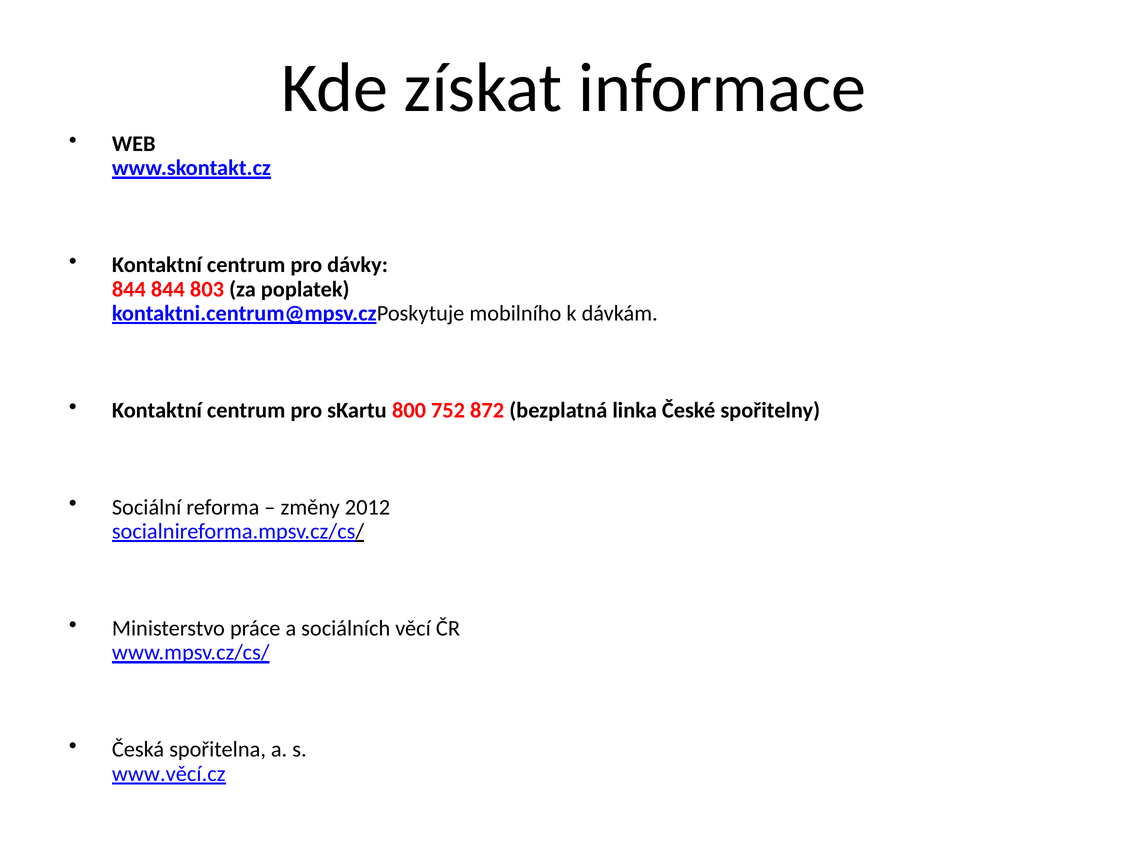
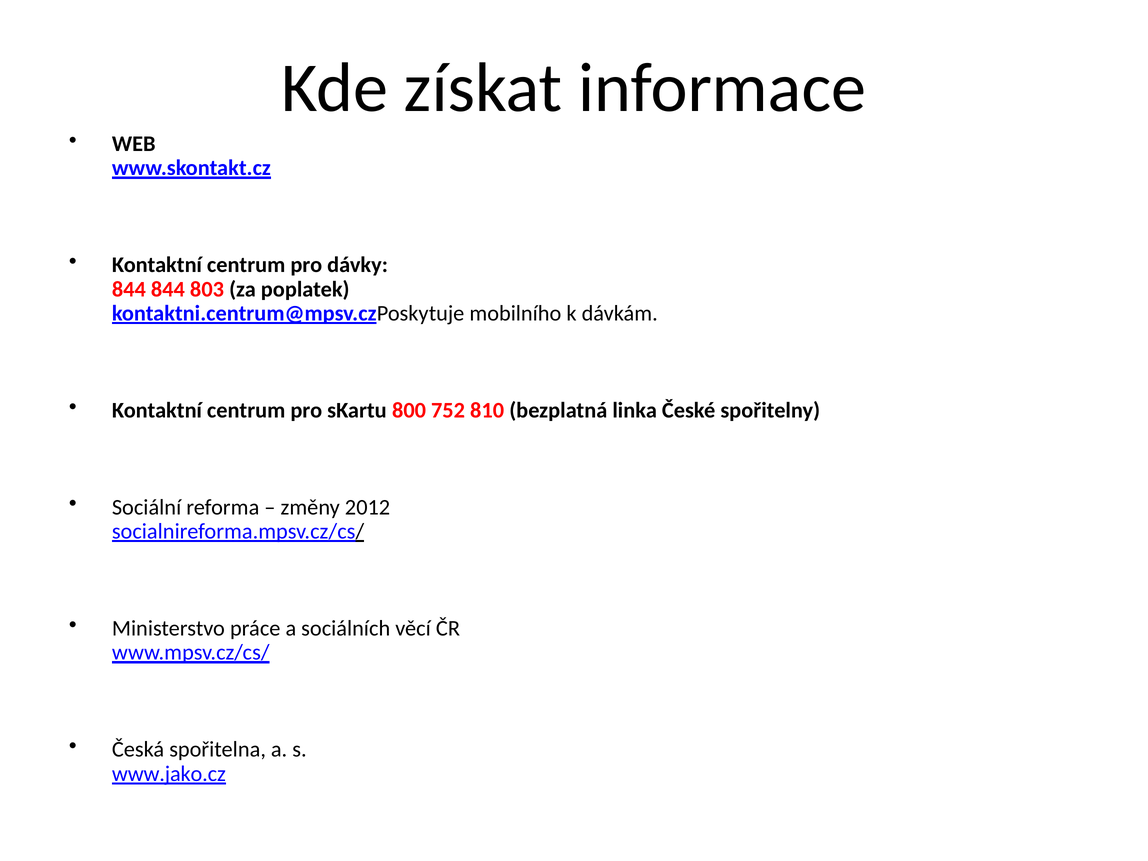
872: 872 -> 810 (487, 410)
www.věcí.cz: www.věcí.cz -> www.jako.cz (169, 774)
